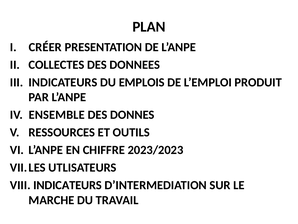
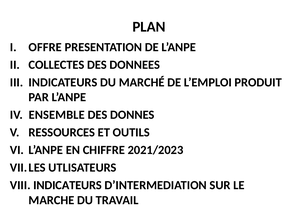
CRÉER: CRÉER -> OFFRE (45, 47)
EMPLOIS: EMPLOIS -> MARCHÉ (142, 82)
2023/2023: 2023/2023 -> 2021/2023 (156, 150)
